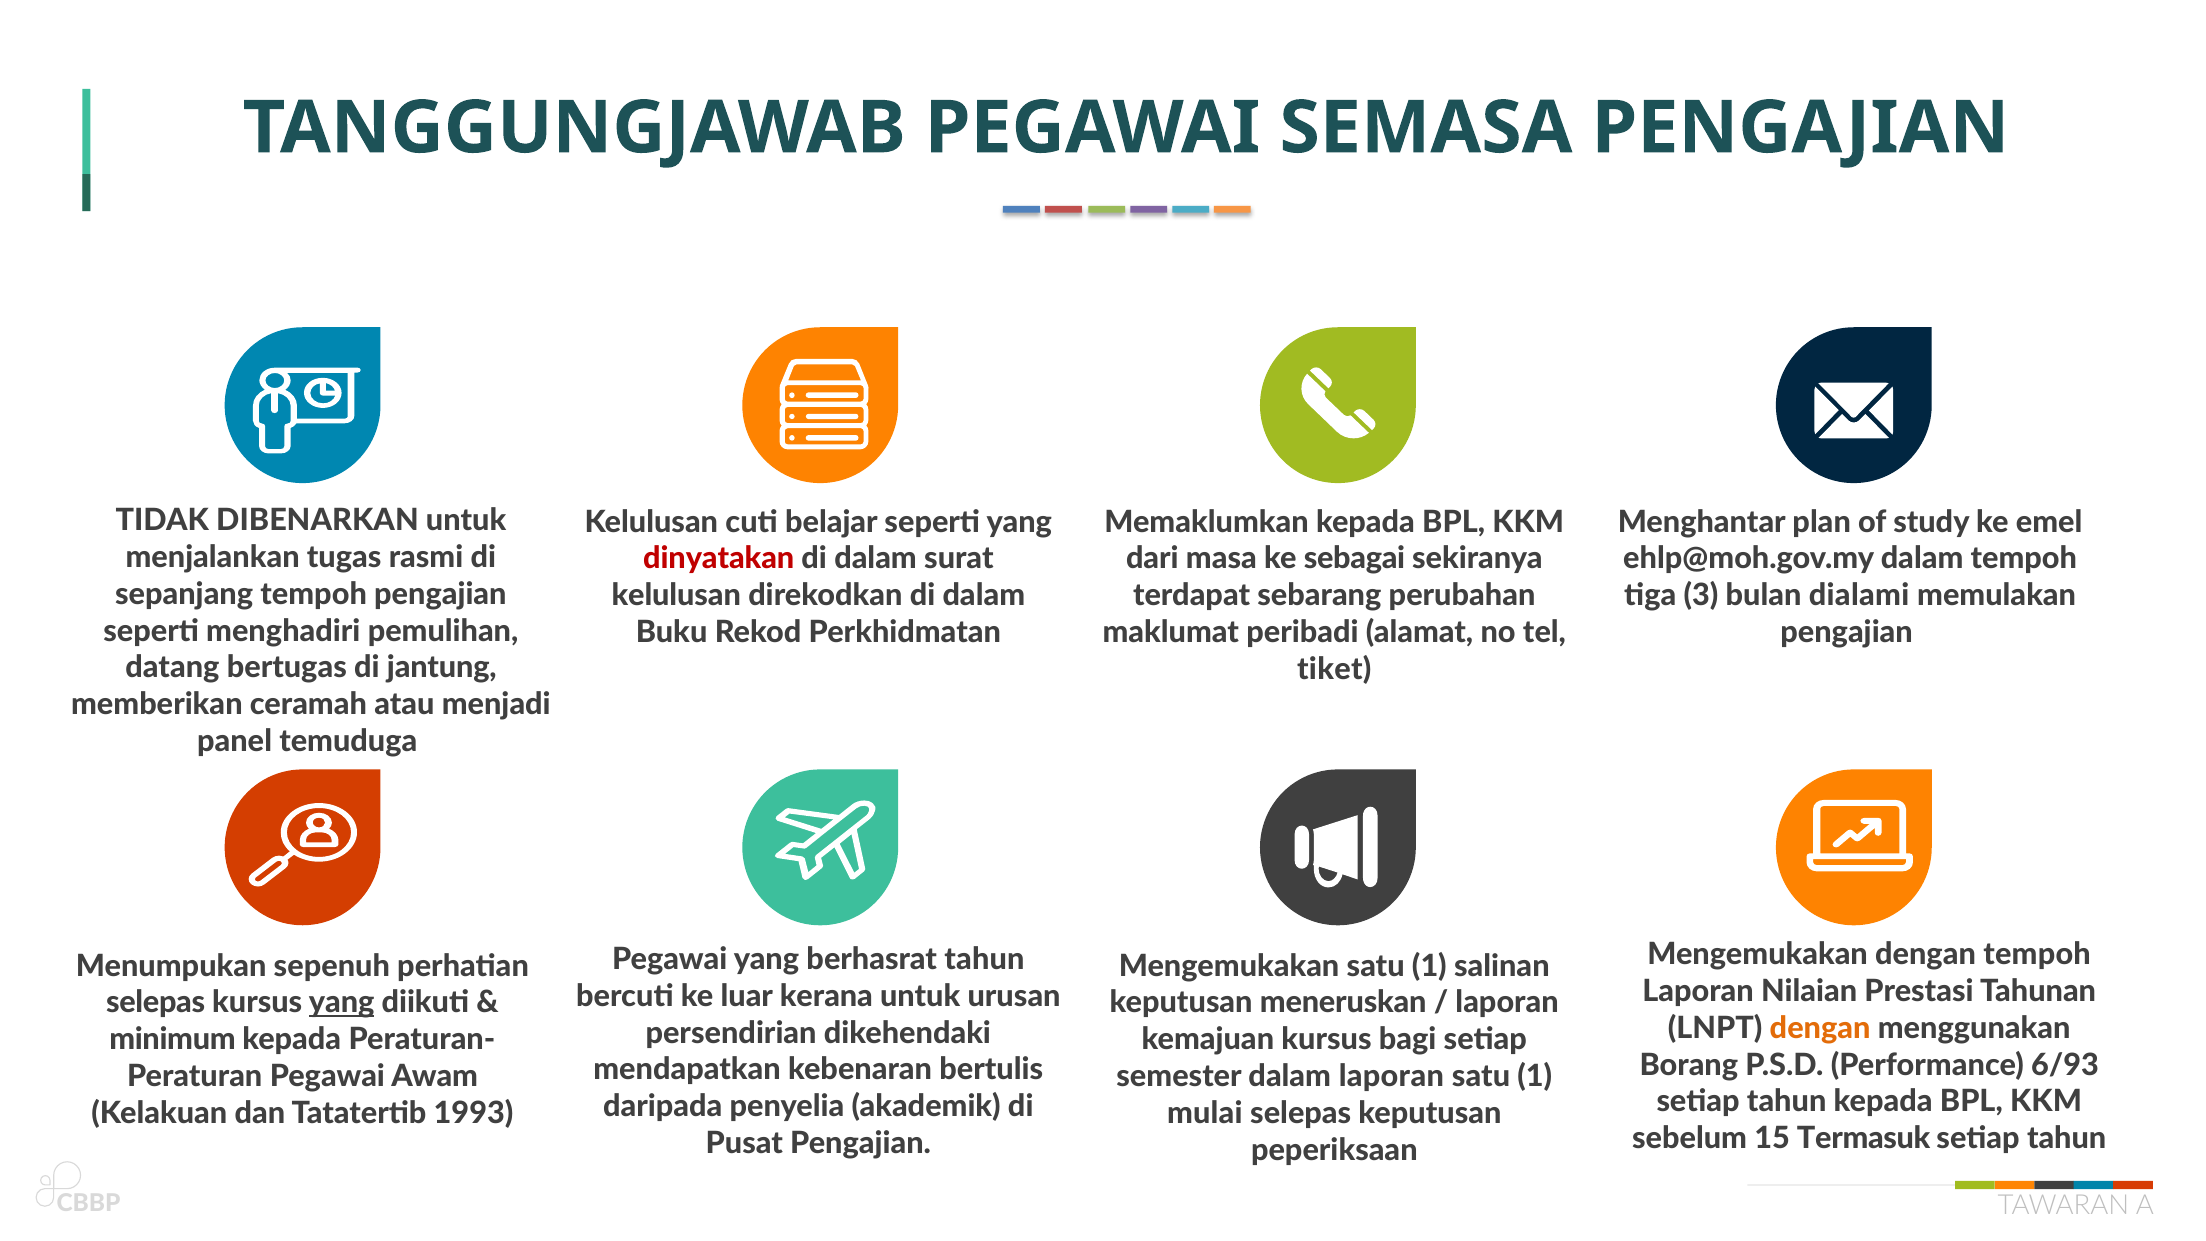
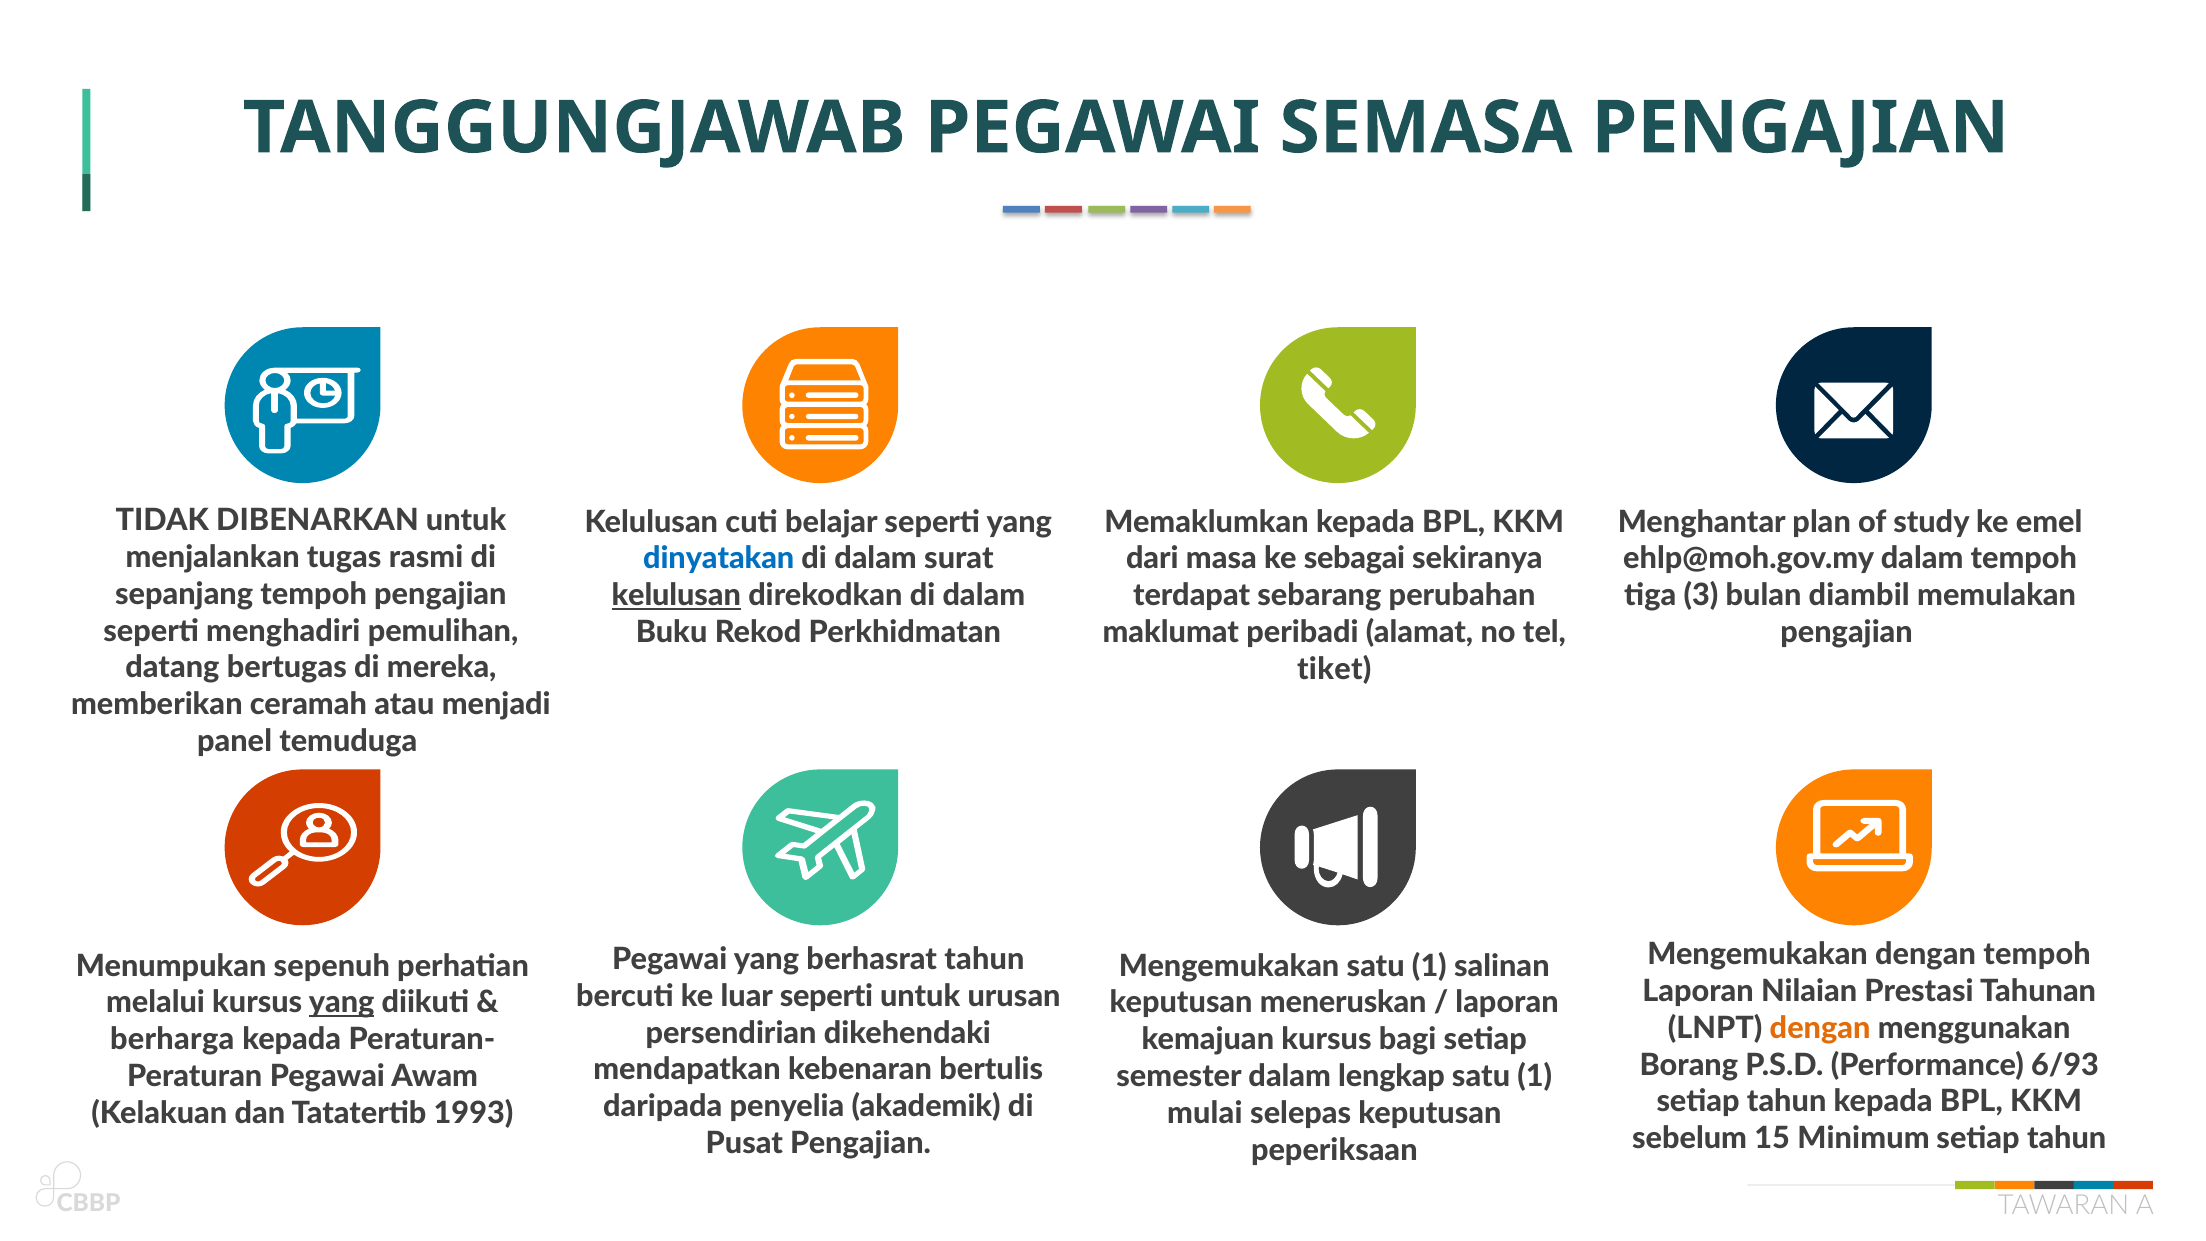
dinyatakan colour: red -> blue (719, 559)
kelulusan underline: none -> present (676, 595)
dialami: dialami -> diambil (1859, 595)
jantung: jantung -> mereka (442, 668)
luar kerana: kerana -> seperti (826, 996)
selepas: selepas -> melalui (155, 1003)
minimum: minimum -> berharga (172, 1040)
dalam laporan: laporan -> lengkap (1392, 1076)
Termasuk: Termasuk -> Minimum (1863, 1138)
